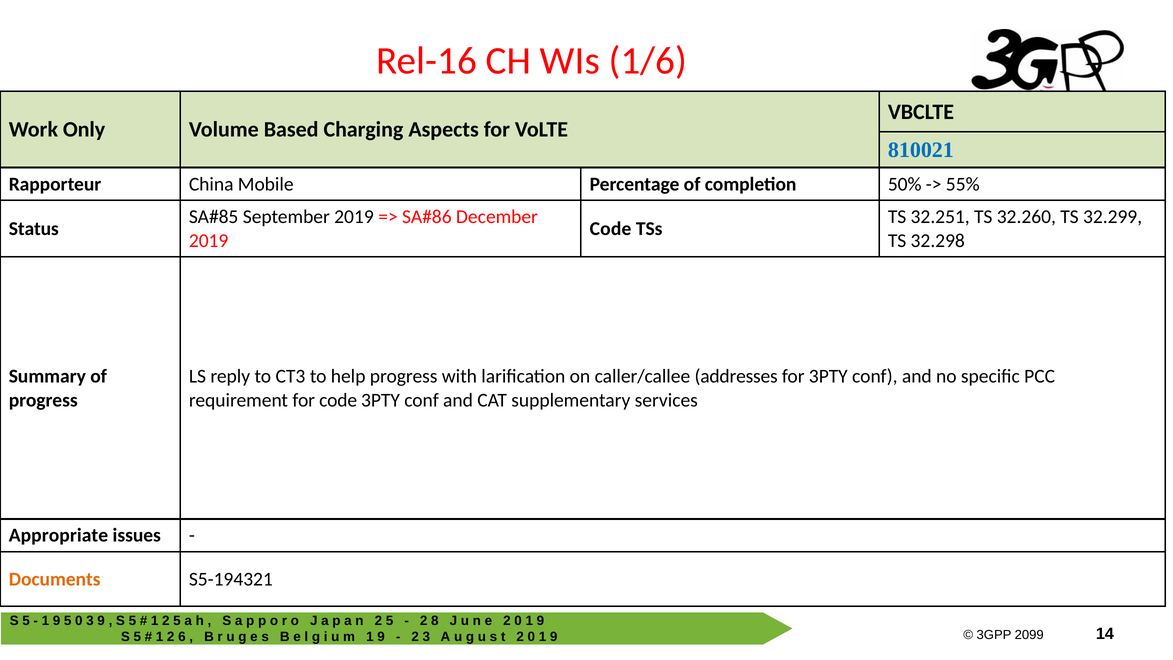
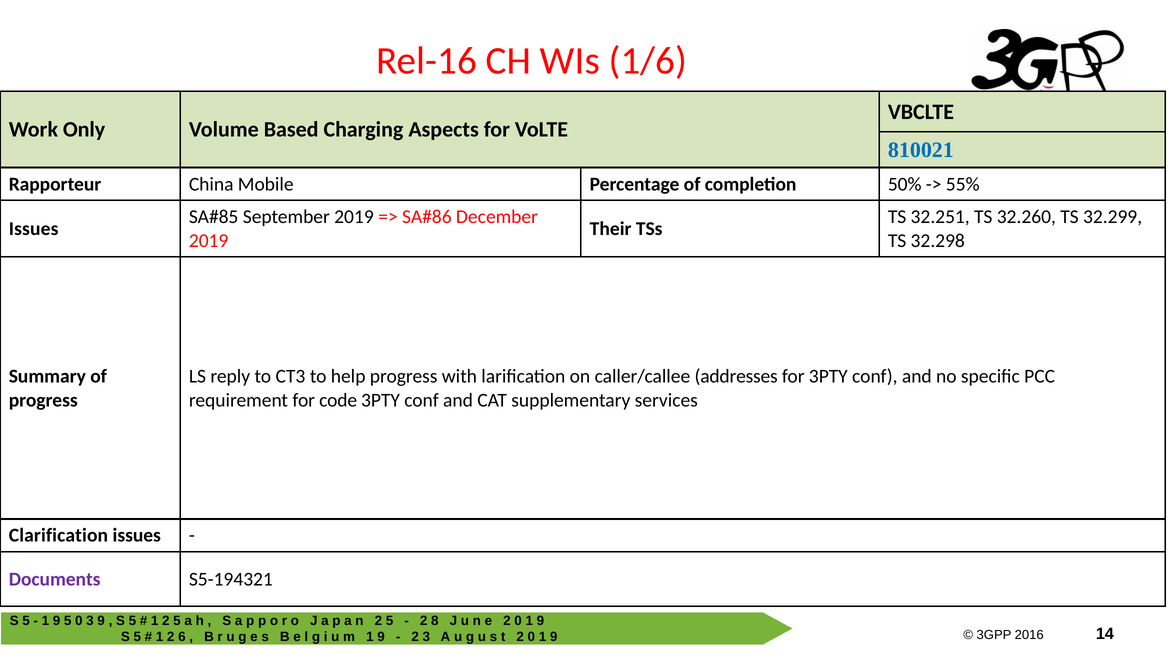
Status: Status -> Issues (34, 229)
Code: Code -> Their (611, 229)
Appropriate: Appropriate -> Clarification (58, 535)
Documents colour: orange -> purple (55, 579)
2099: 2099 -> 2016 (1029, 635)
